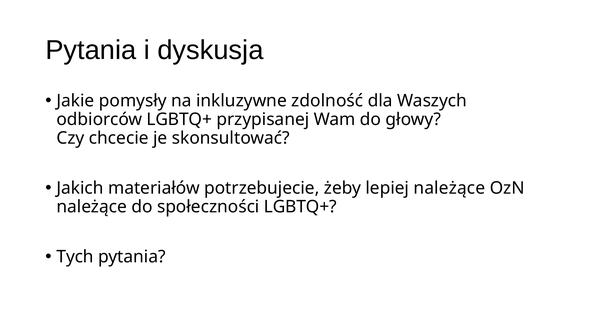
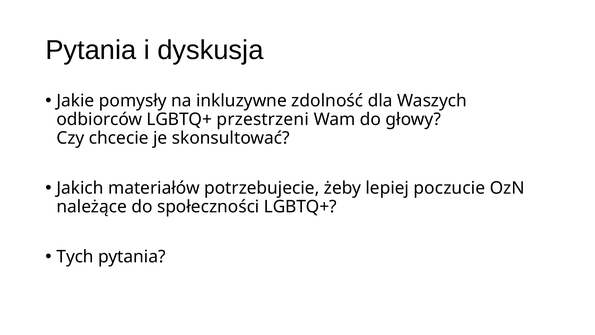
przypisanej: przypisanej -> przestrzeni (263, 119)
lepiej należące: należące -> poczucie (449, 188)
